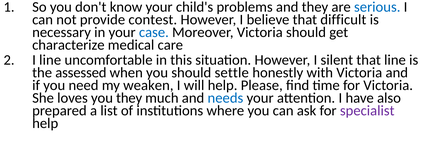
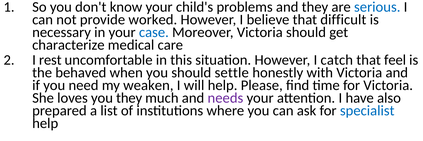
contest: contest -> worked (153, 20)
I line: line -> rest (50, 60)
silent: silent -> catch (337, 60)
that line: line -> feel (395, 60)
assessed: assessed -> behaved (81, 73)
needs colour: blue -> purple (225, 98)
specialist colour: purple -> blue (367, 111)
